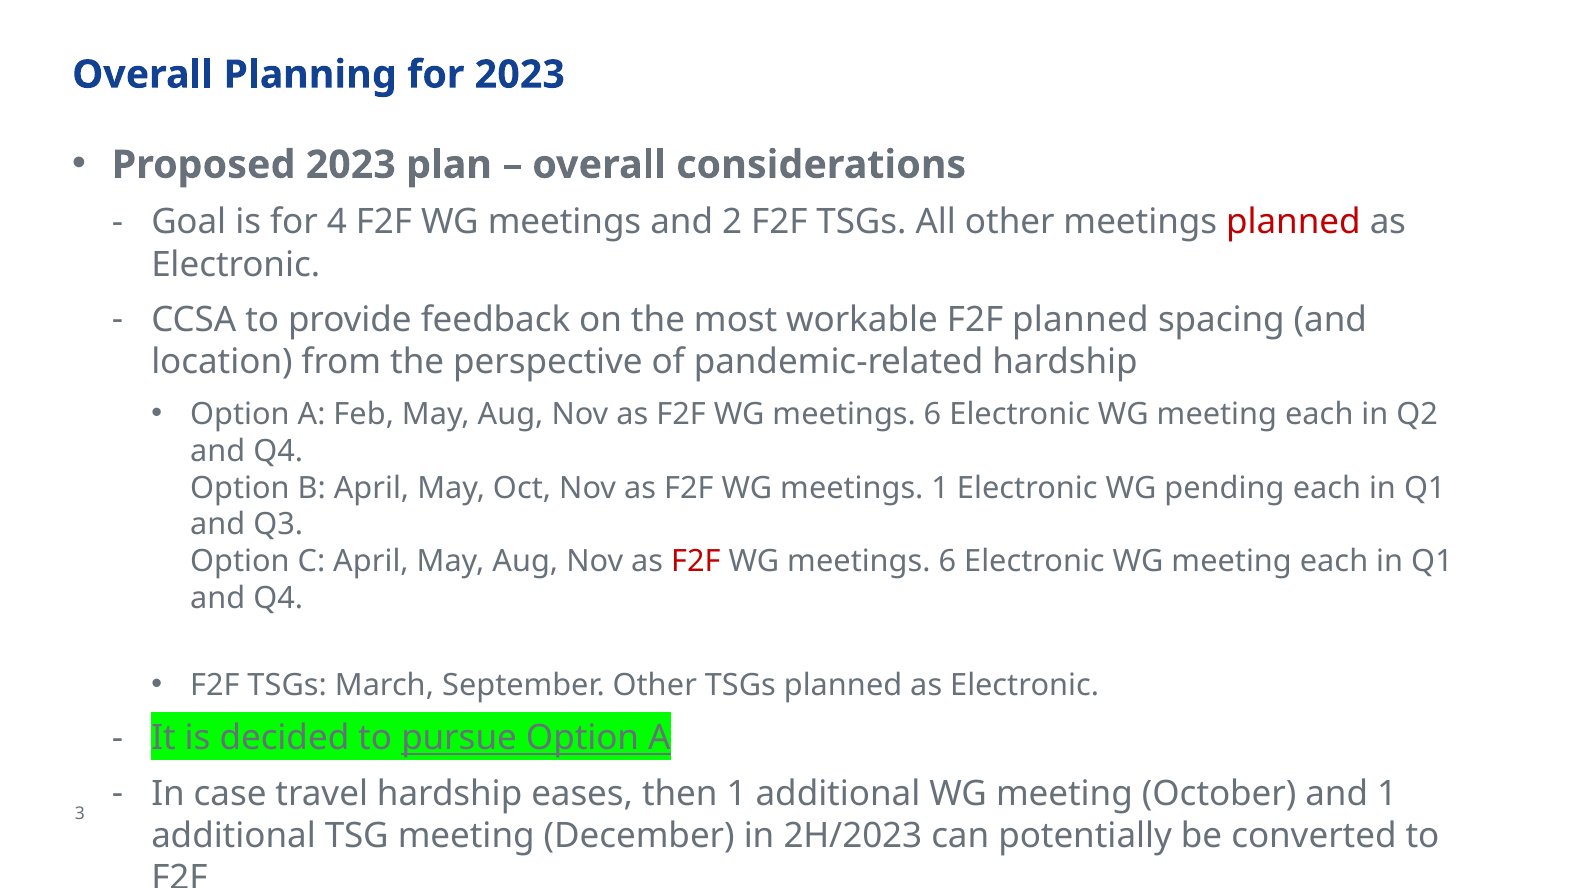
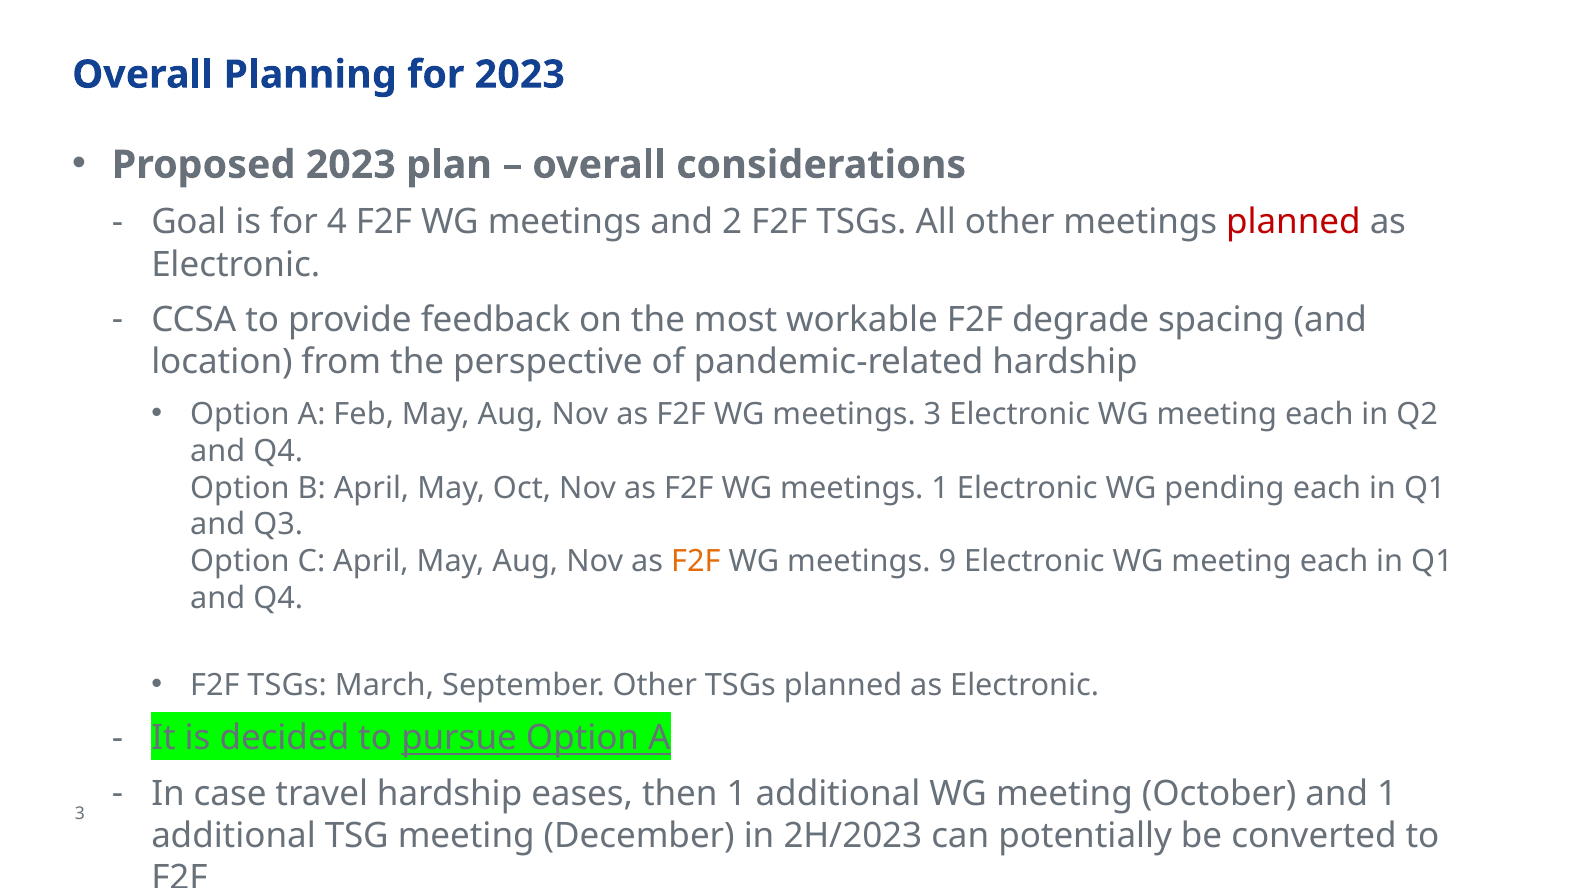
F2F planned: planned -> degrade (1081, 320)
6: 6 -> 3 (933, 414)
F2F colour: red -> orange (696, 561)
6: 6 -> 9 (947, 561)
